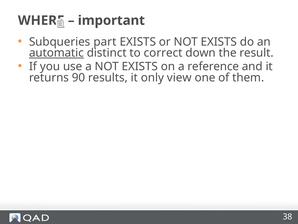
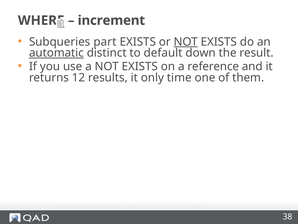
important: important -> increment (111, 20)
NOT underline: none -> present (186, 42)
correct: correct -> default (163, 53)
90: 90 -> 12 (79, 77)
view: view -> time (179, 77)
